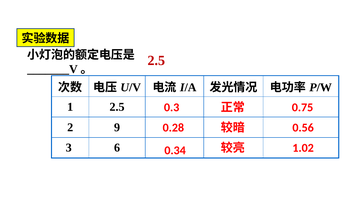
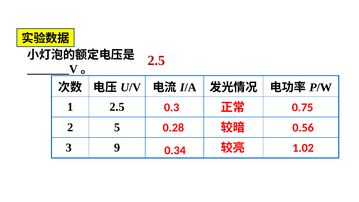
9: 9 -> 5 (117, 127)
6: 6 -> 9 (117, 148)
